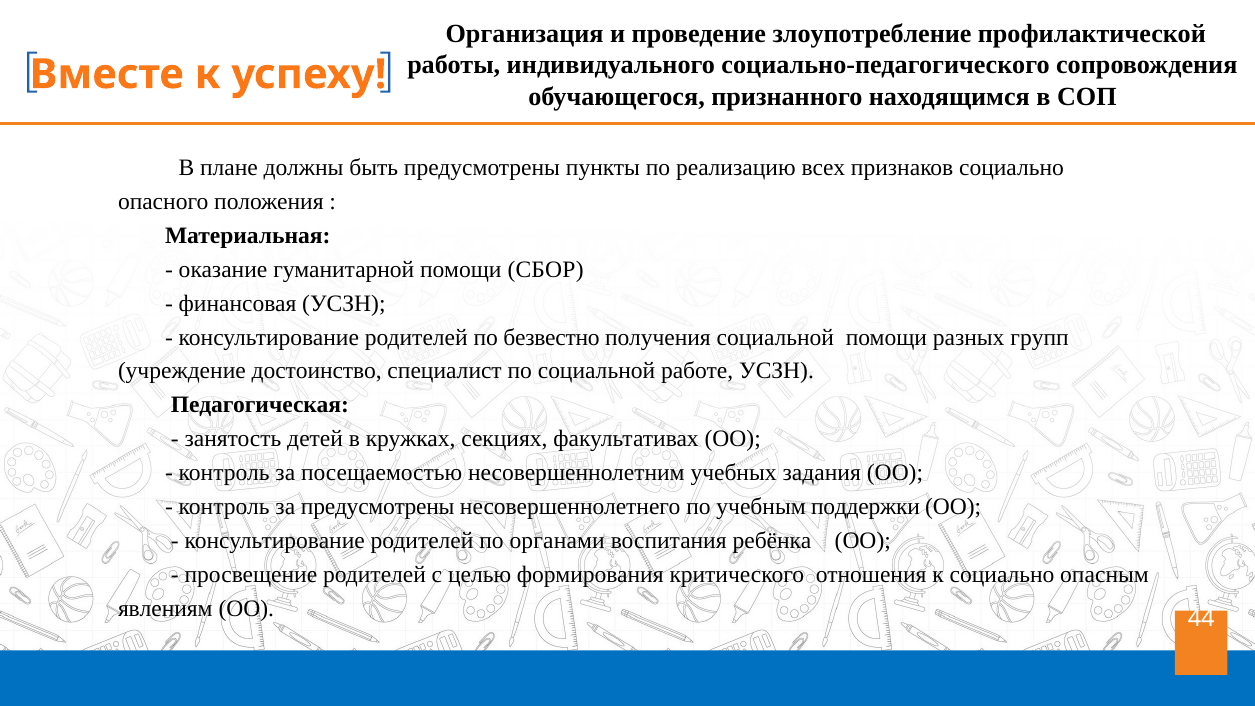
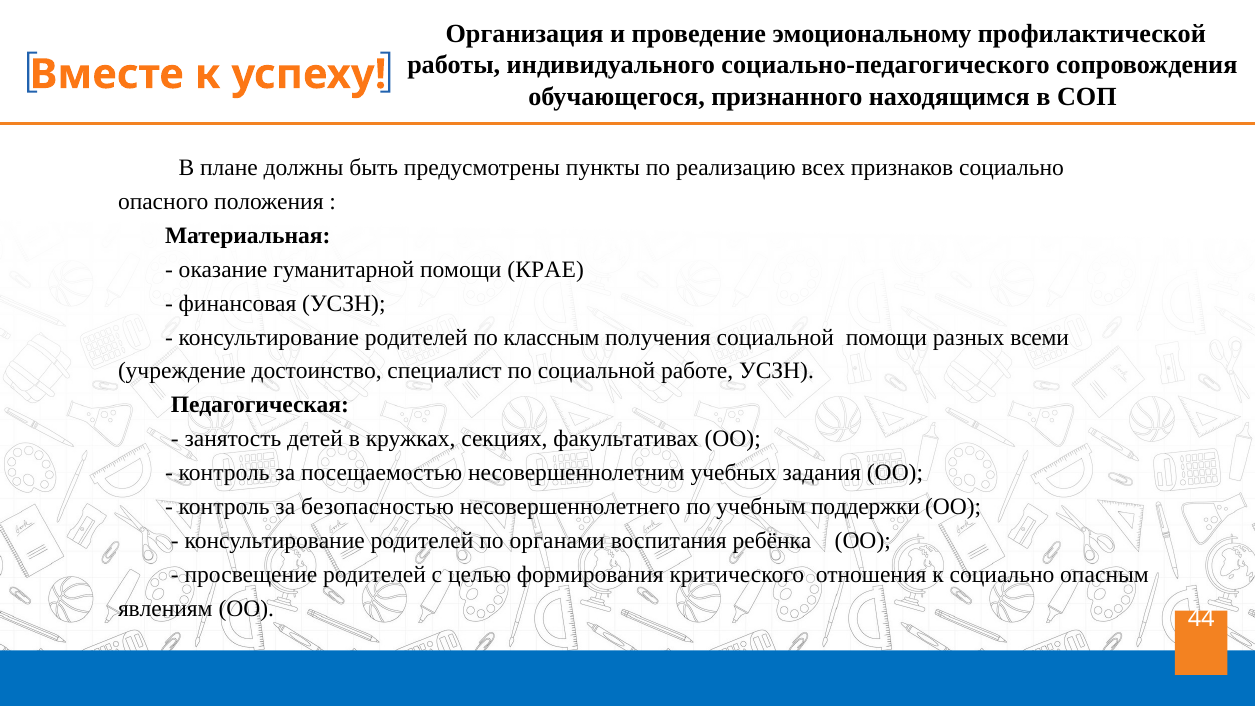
злоупотребление: злоупотребление -> эмоциональному (872, 34)
СБОР: СБОР -> КРАЕ (546, 270)
безвестно: безвестно -> классным (552, 337)
групп: групп -> всеми (1040, 337)
за предусмотрены: предусмотрены -> безопасностью (377, 507)
